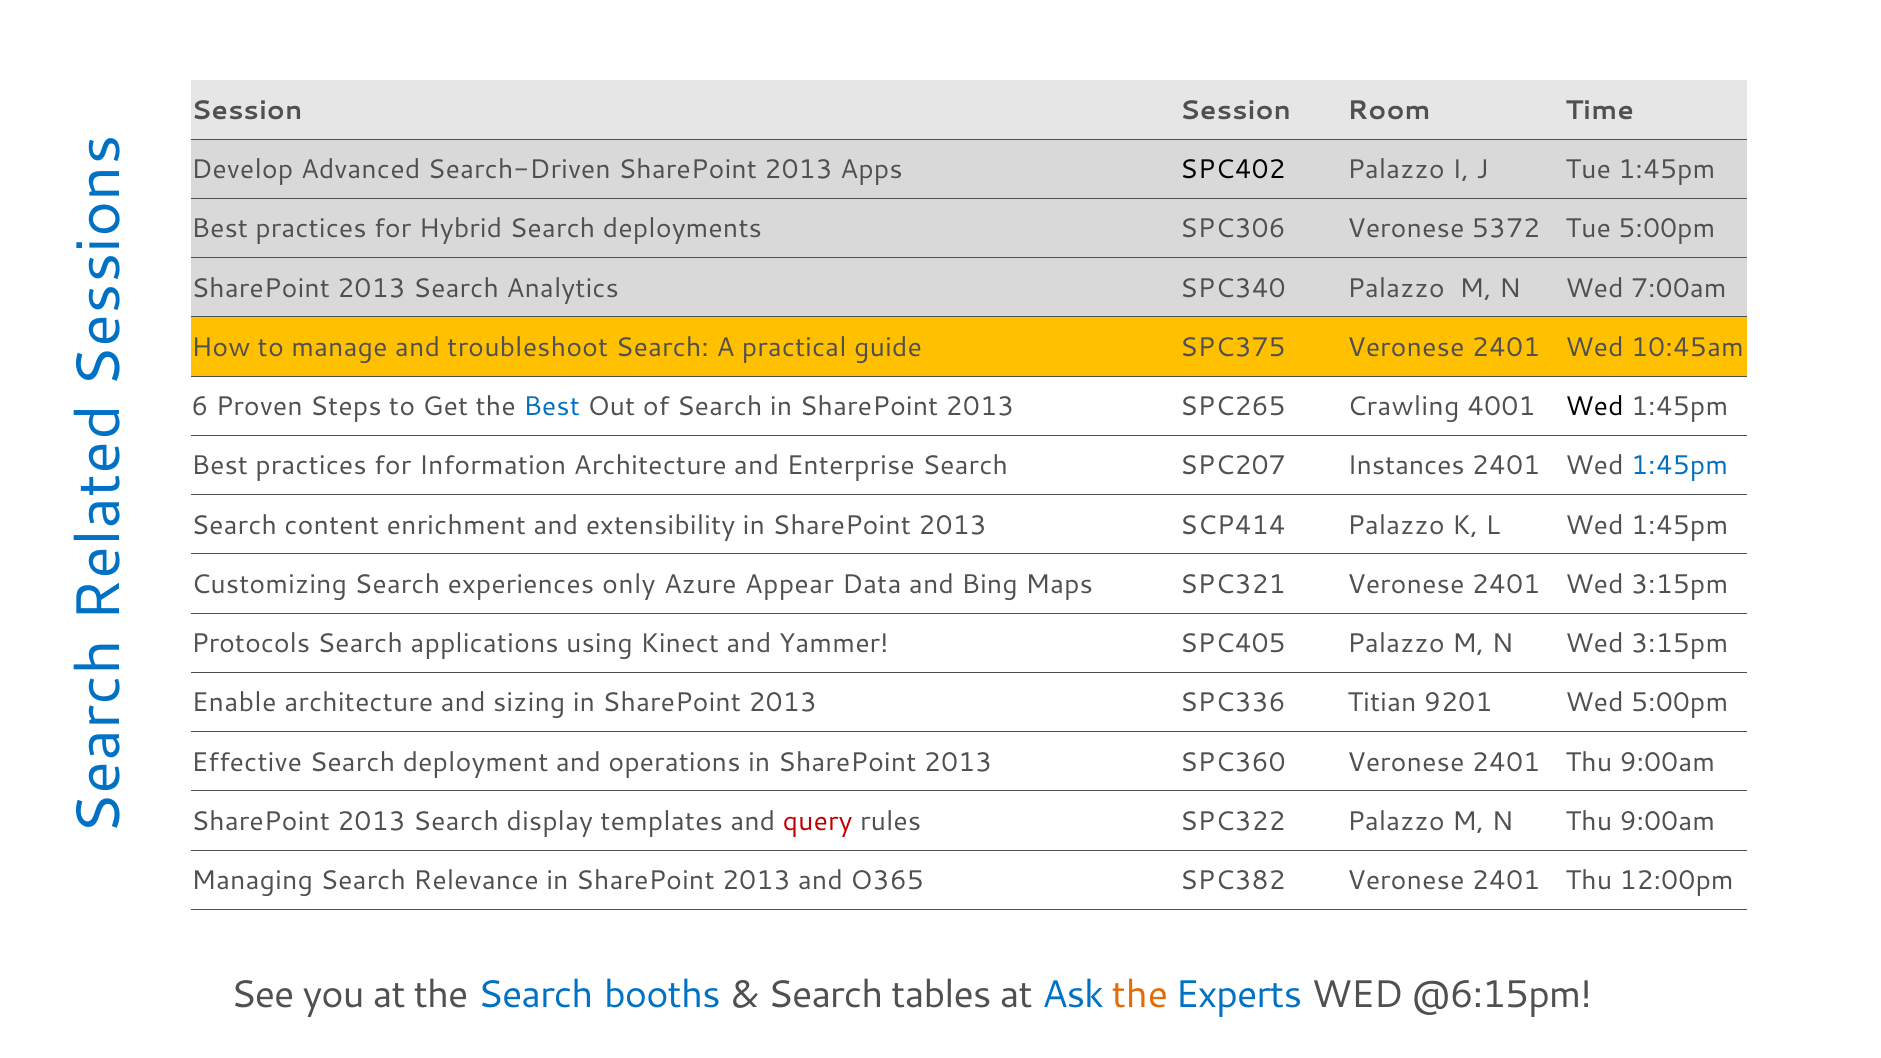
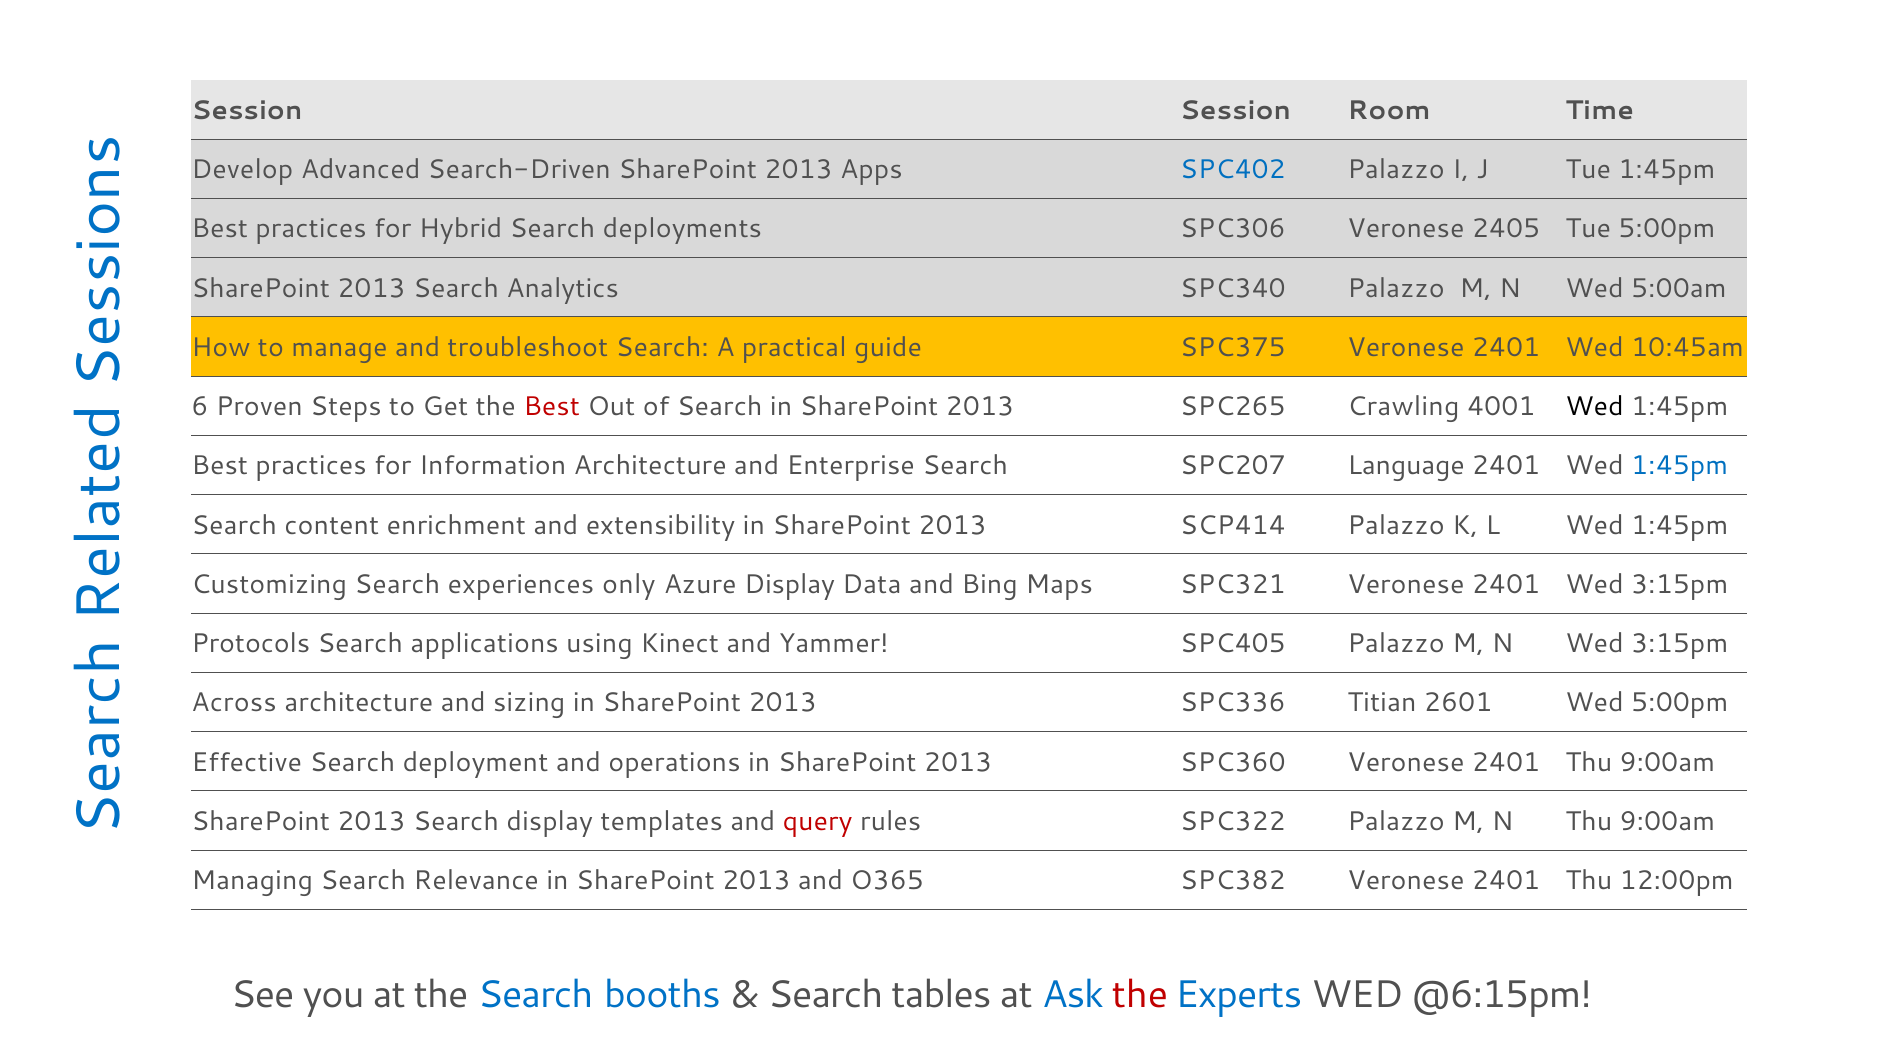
SPC402 colour: black -> blue (1233, 170)
5372: 5372 -> 2405 (1506, 229)
7:00am: 7:00am -> 5:00am (1679, 288)
Best colour: blue -> red (552, 407)
Instances: Instances -> Language (1406, 466)
Azure Appear: Appear -> Display (790, 585)
Enable: Enable -> Across (234, 703)
9201: 9201 -> 2601 (1458, 703)
the colour: orange -> red (1140, 995)
